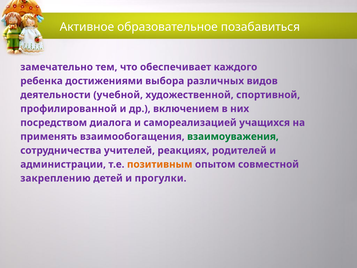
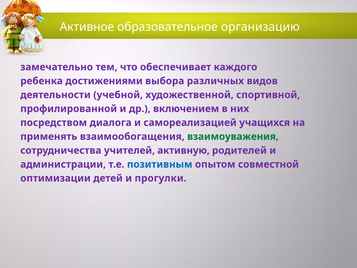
позабавиться: позабавиться -> организацию (260, 27)
реакциях: реакциях -> активную (184, 150)
позитивным colour: orange -> blue (160, 164)
закреплению: закреплению -> оптимизации (56, 178)
